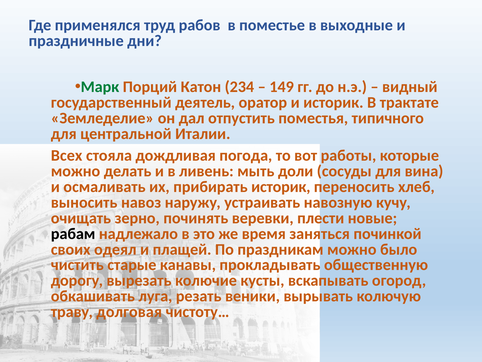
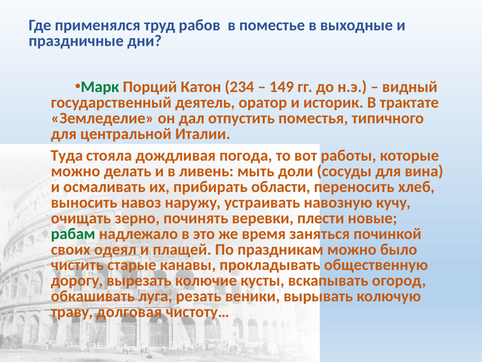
Всех: Всех -> Туда (67, 155)
прибирать историк: историк -> области (281, 187)
рабам colour: black -> green (73, 233)
